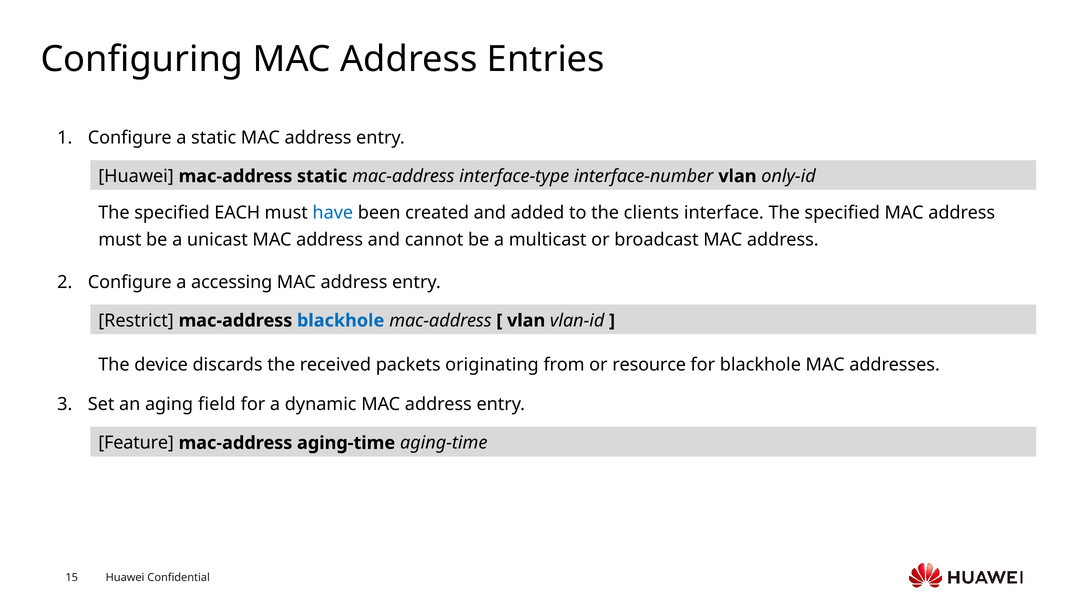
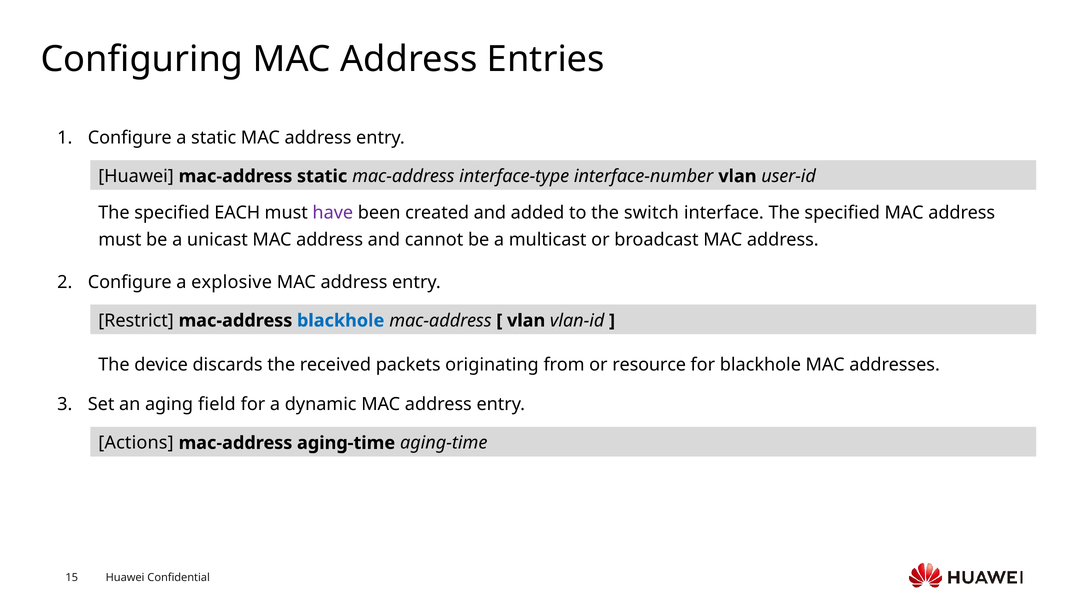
only-id: only-id -> user-id (789, 176)
have colour: blue -> purple (333, 213)
clients: clients -> switch (651, 213)
accessing: accessing -> explosive (232, 282)
Feature: Feature -> Actions (136, 443)
